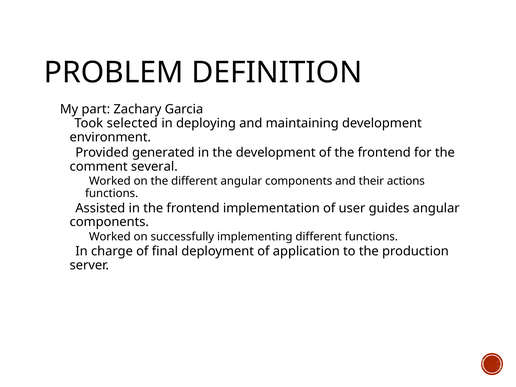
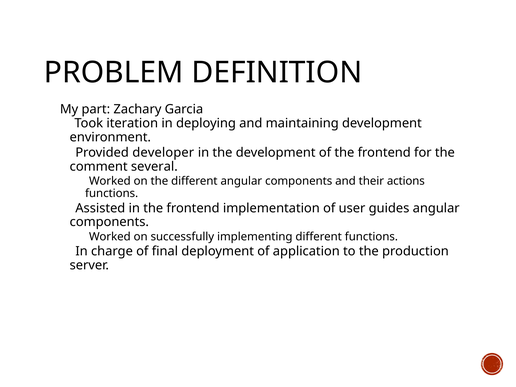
selected: selected -> iteration (132, 123)
generated: generated -> developer (163, 153)
